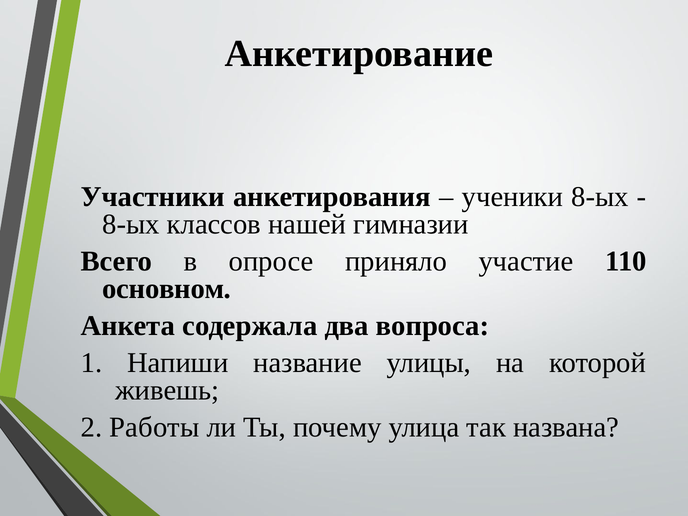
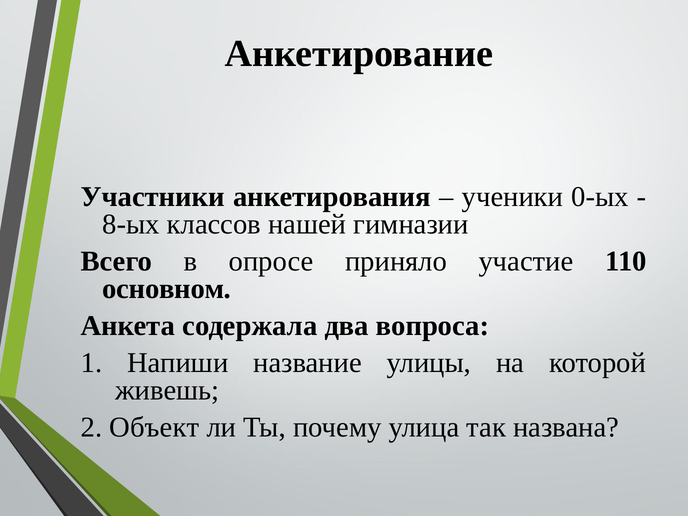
ученики 8-ых: 8-ых -> 0-ых (600, 197)
Работы: Работы -> Объект (154, 427)
